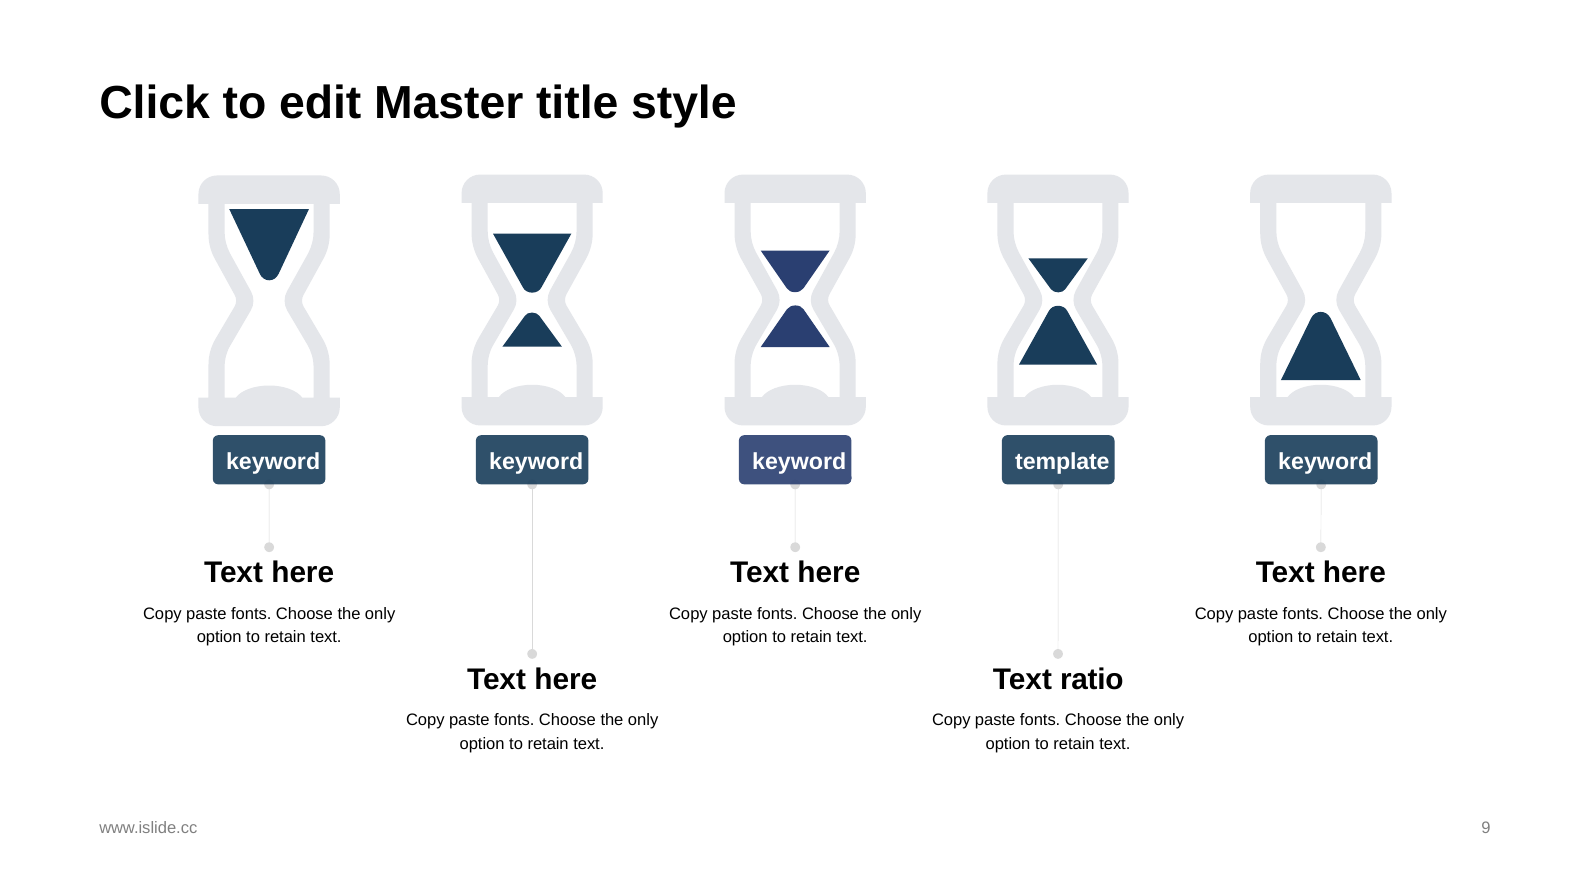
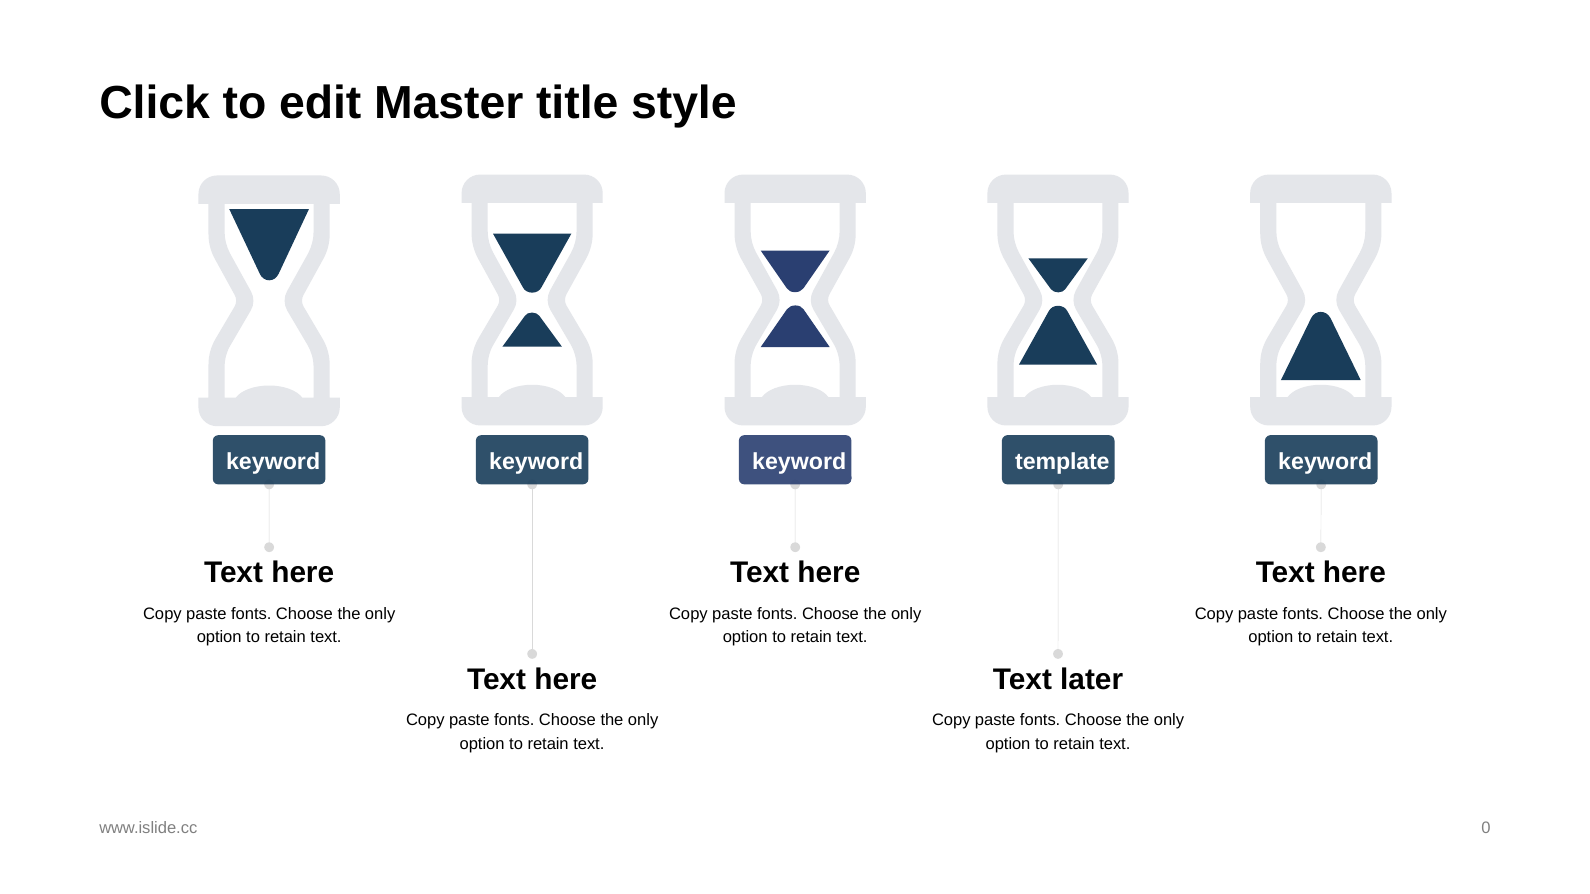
ratio: ratio -> later (1092, 680)
9: 9 -> 0 (1486, 828)
